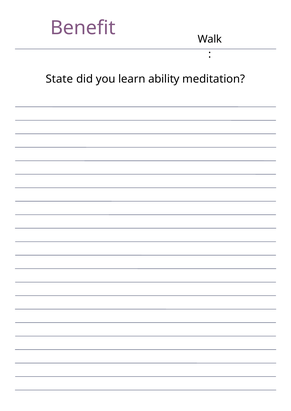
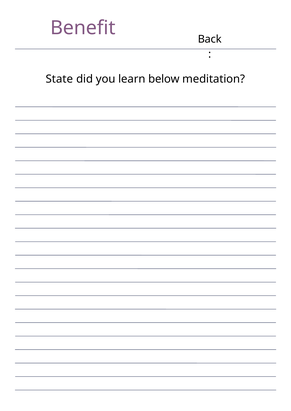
Walk: Walk -> Back (210, 39)
ability: ability -> below (164, 79)
